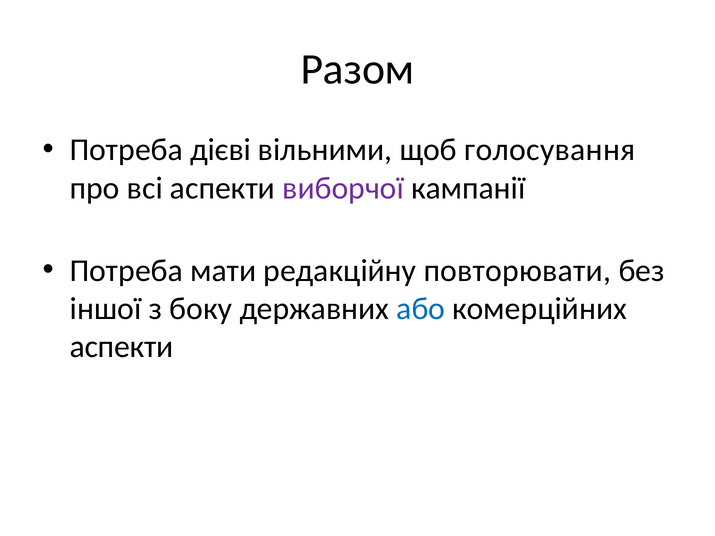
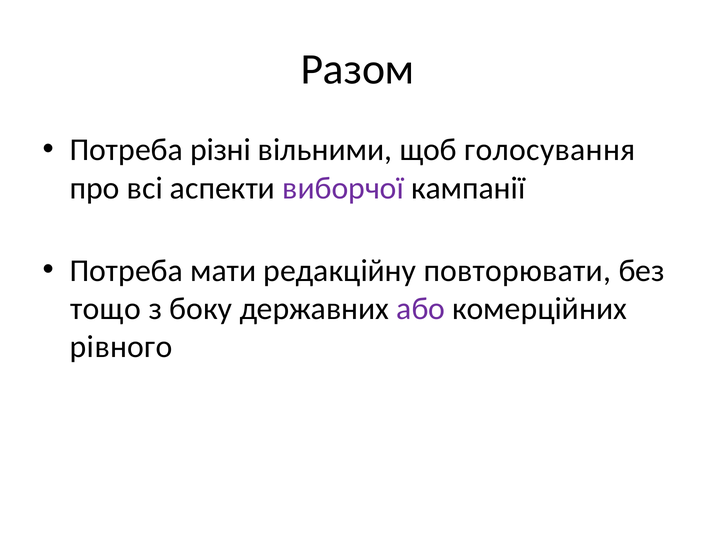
дієві: дієві -> різні (221, 150)
іншої: іншої -> тощо (106, 309)
або colour: blue -> purple (421, 309)
аспекти: аспекти -> рівного (121, 347)
